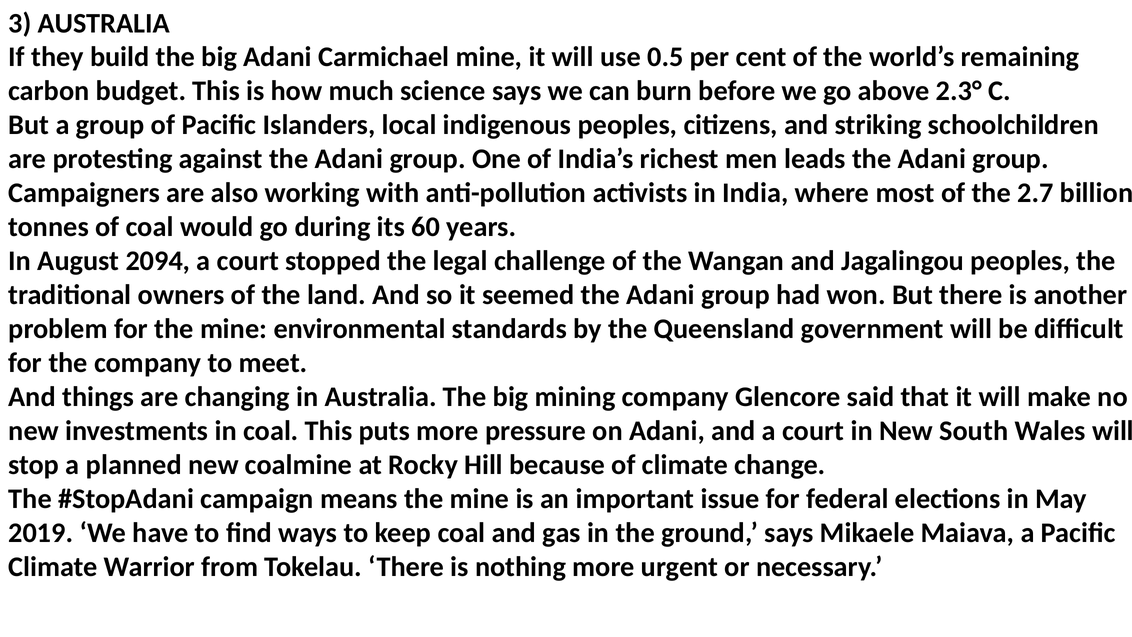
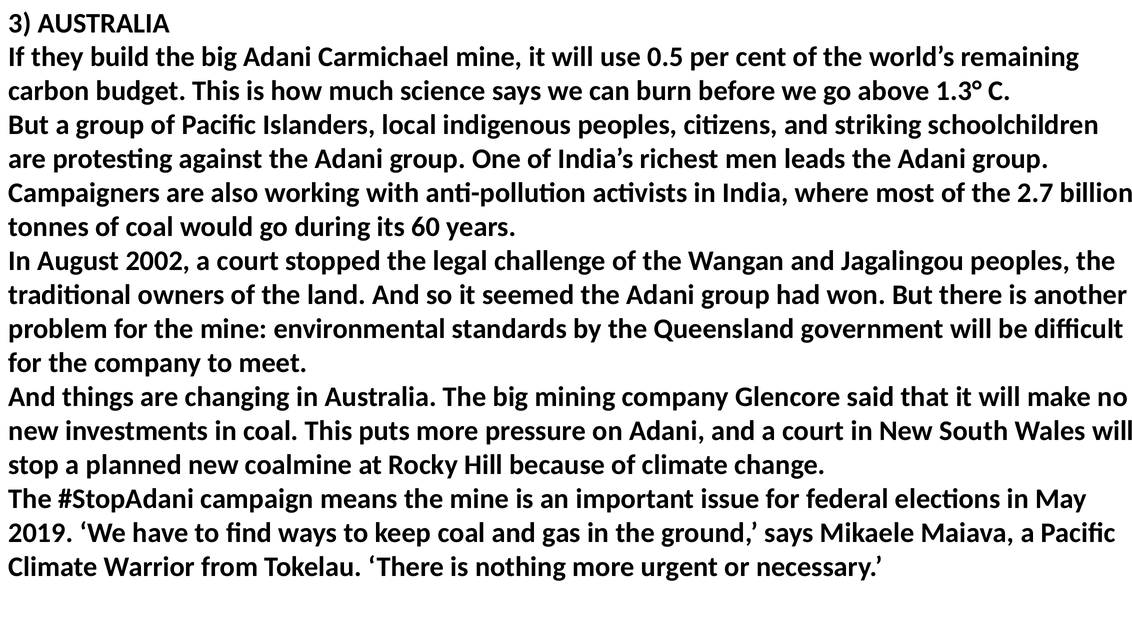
2.3°: 2.3° -> 1.3° (959, 91)
2094: 2094 -> 2002 (158, 261)
